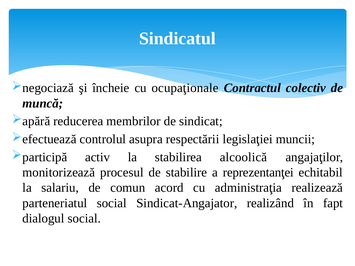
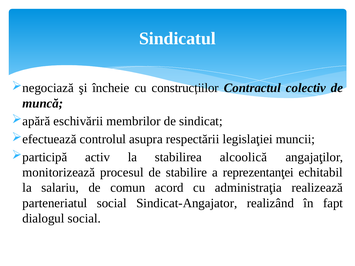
ocupaţionale: ocupaţionale -> construcțiilor (185, 88)
reducerea: reducerea -> eschivării (78, 121)
